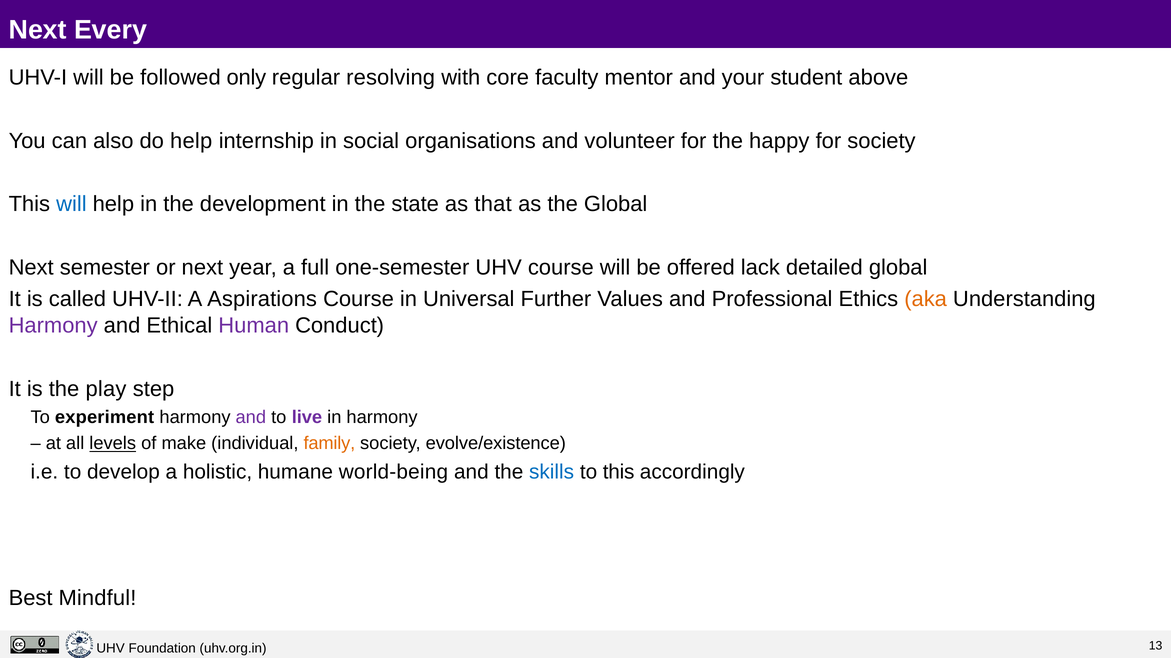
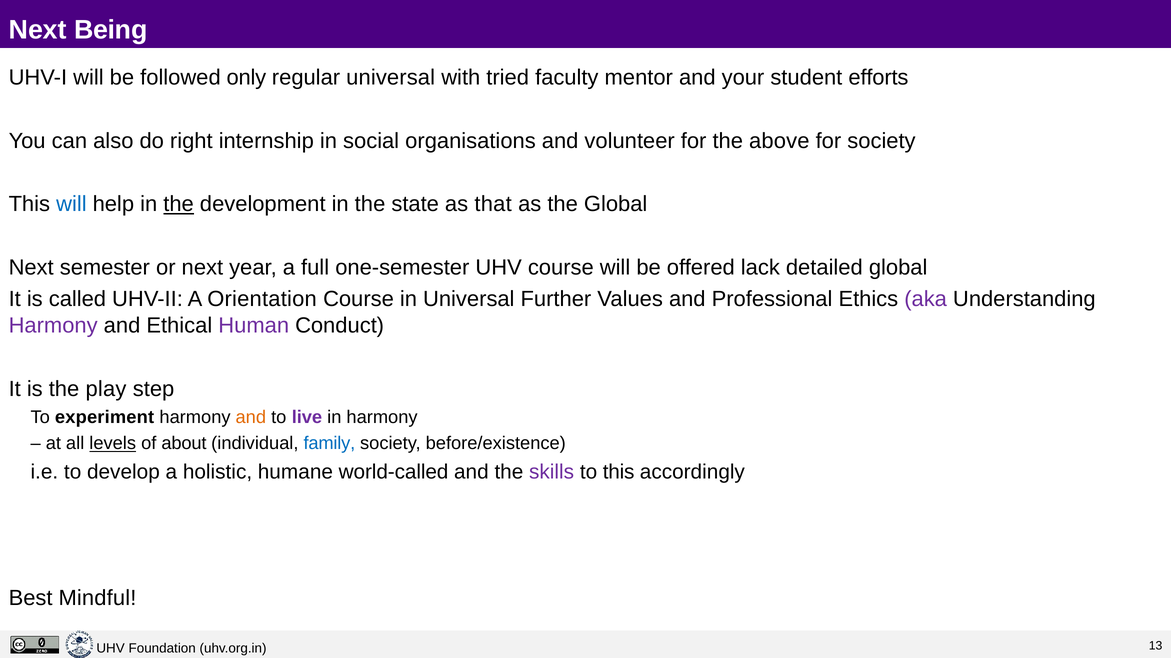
Every: Every -> Being (111, 30)
regular resolving: resolving -> universal (391, 78)
core: core -> tried (508, 78)
above: above -> efforts (878, 78)
do help: help -> right (191, 141)
happy: happy -> above (779, 141)
the underline: none -> present (179, 204)
Aspirations: Aspirations -> Orientation (262, 300)
aka colour: orange -> purple (926, 300)
and colour: purple -> orange (251, 418)
make: make -> about (184, 444)
family colour: orange -> blue (329, 444)
evolve/existence: evolve/existence -> before/existence (496, 444)
world-being: world-being -> world-called (394, 472)
skills colour: blue -> purple (552, 472)
